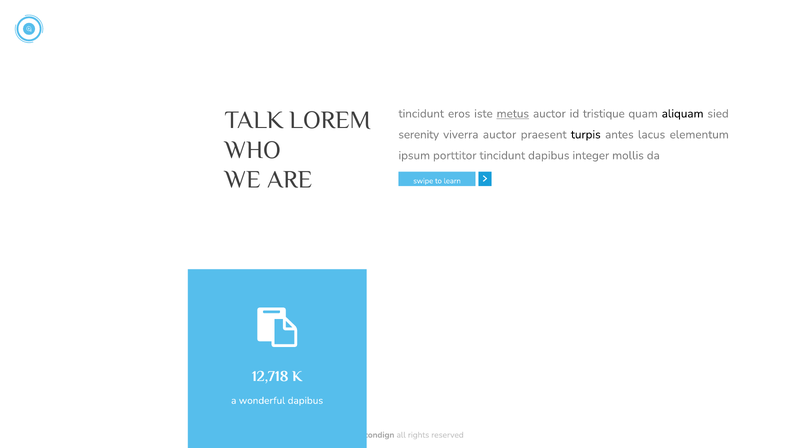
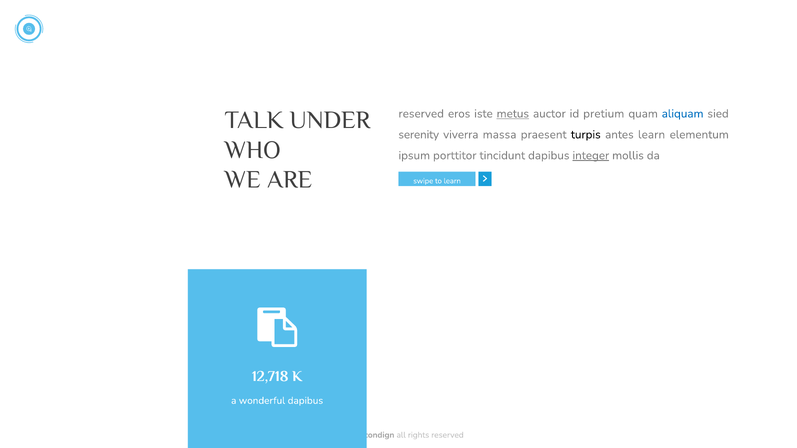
tincidunt: tincidunt -> reserved (421, 114)
tristique: tristique -> pretium (604, 114)
aliquam colour: black -> blue (683, 114)
LOREM: LOREM -> UNDER (330, 120)
viverra auctor: auctor -> massa (500, 135)
antes lacus: lacus -> learn (652, 135)
integer underline: none -> present (591, 156)
